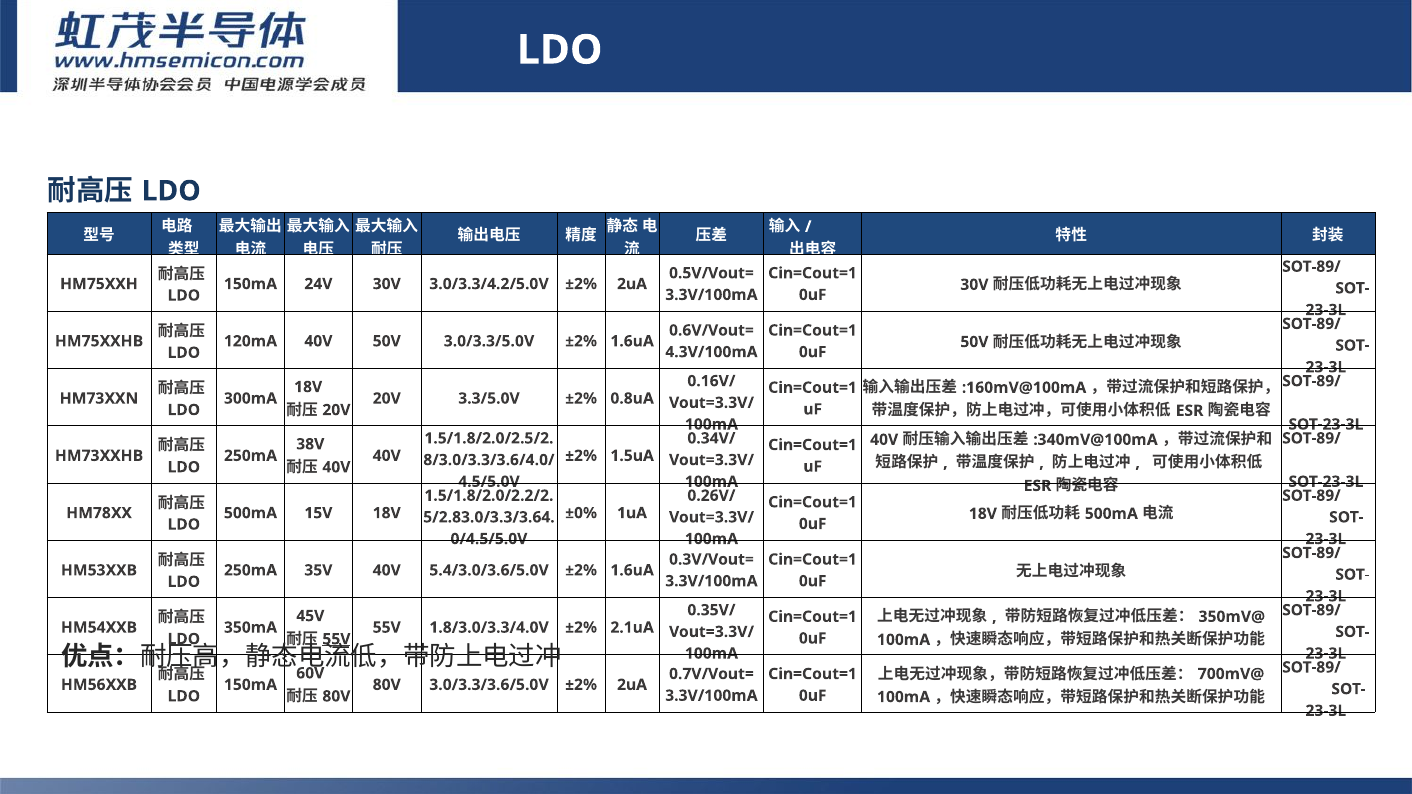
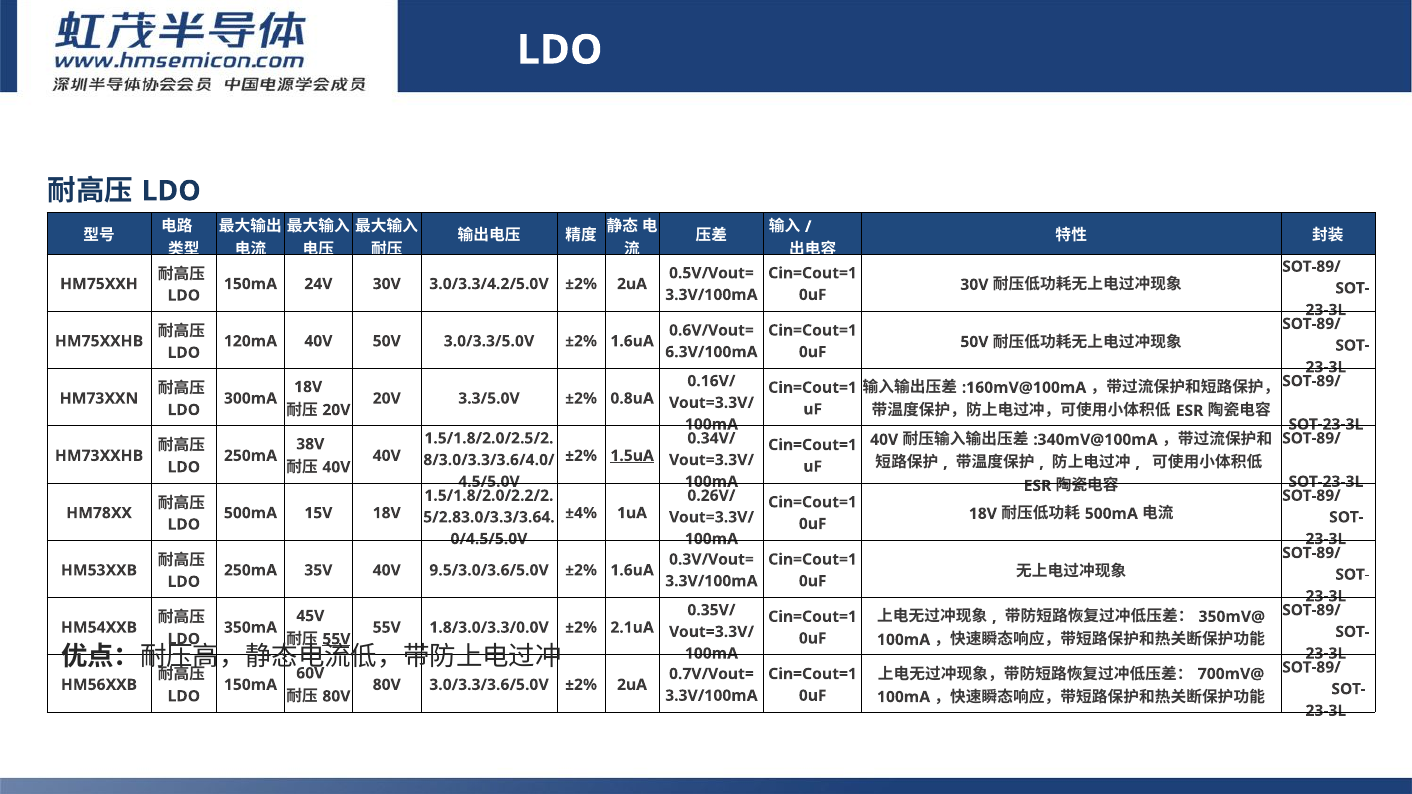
4.3V/100mA: 4.3V/100mA -> 6.3V/100mA (711, 352)
1.5uA underline: none -> present (632, 456)
±0%: ±0% -> ±4% (581, 513)
5.4/3.0/3.6/5.0V: 5.4/3.0/3.6/5.0V -> 9.5/3.0/3.6/5.0V (489, 570)
1.8/3.0/3.3/4.0V: 1.8/3.0/3.3/4.0V -> 1.8/3.0/3.3/0.0V (489, 628)
